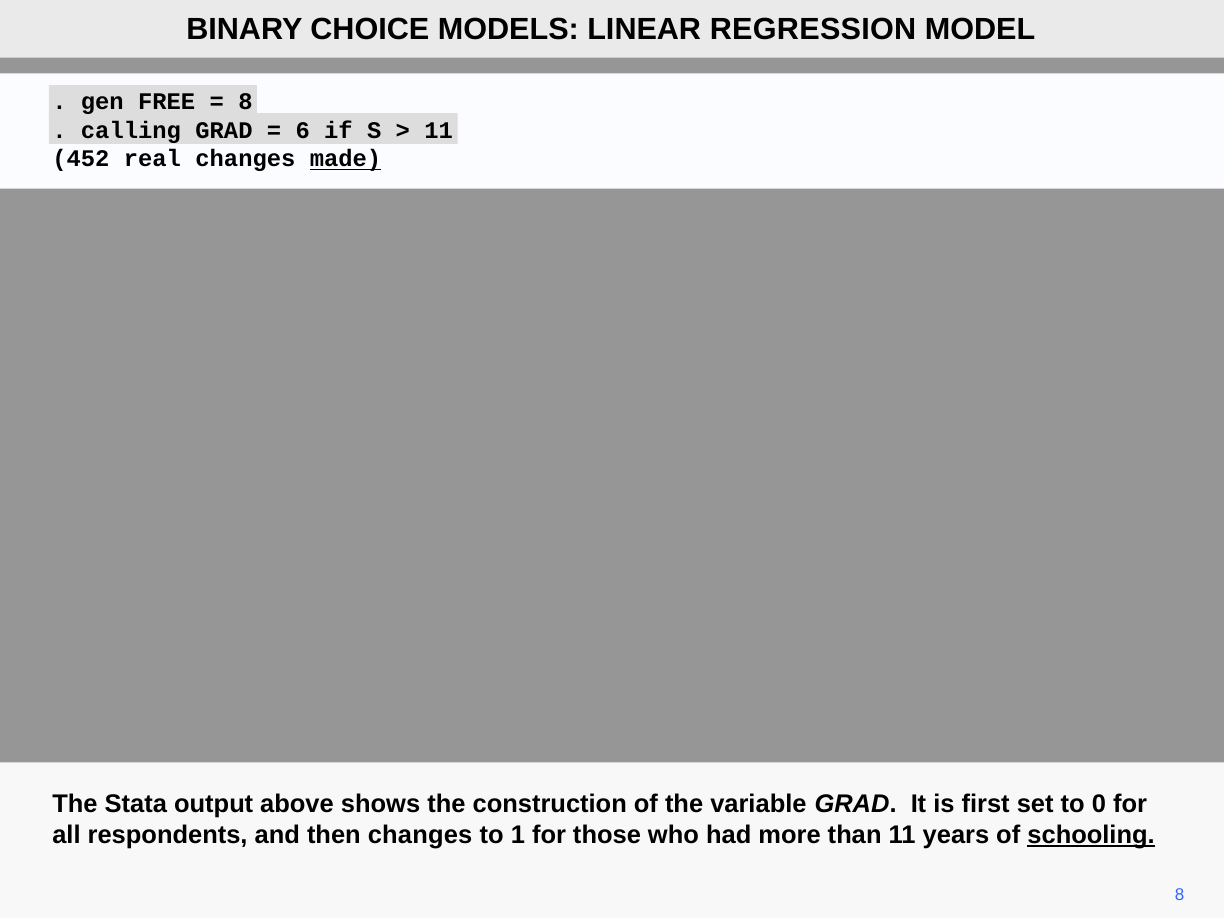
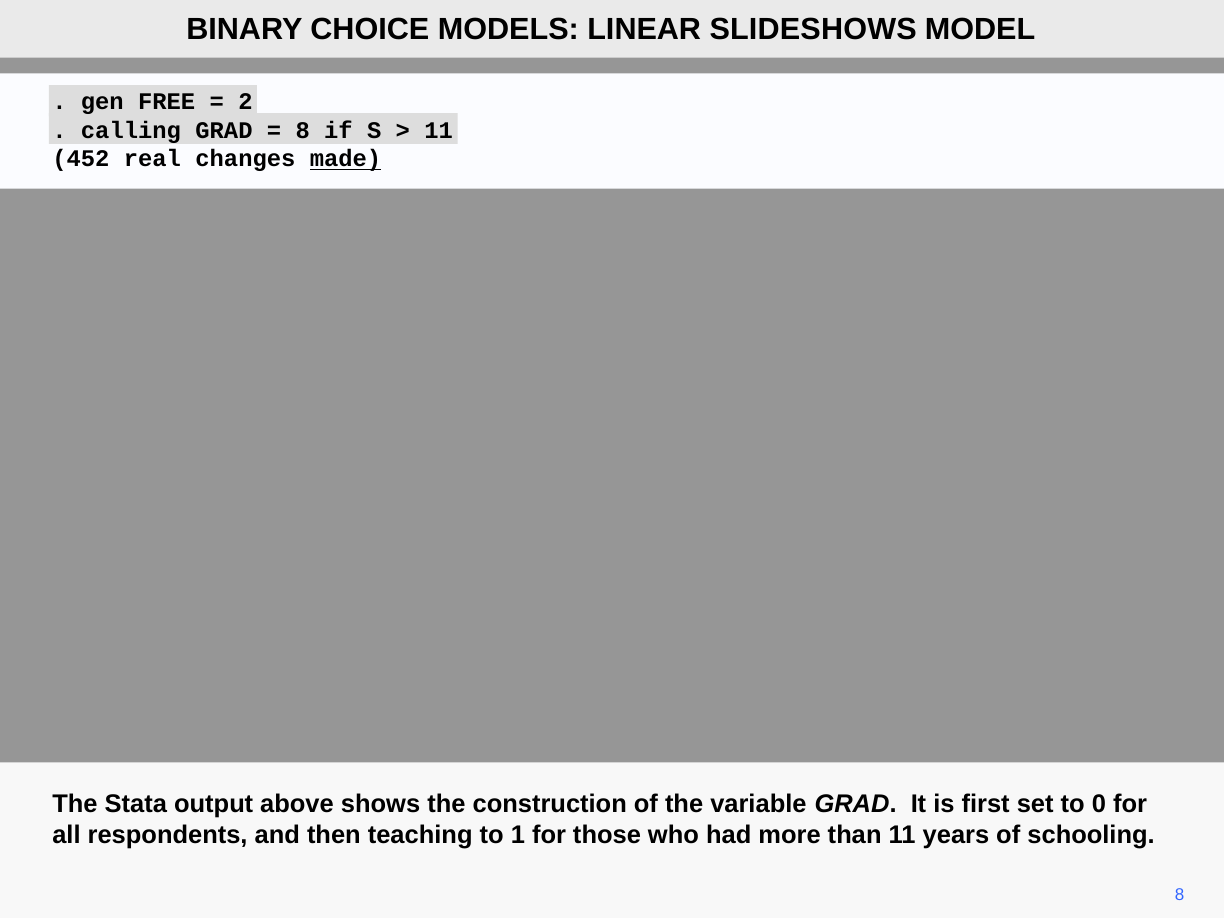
REGRESSION: REGRESSION -> SLIDESHOWS (813, 30)
8: 8 -> 2 (245, 102)
6: 6 -> 8 (303, 131)
then changes: changes -> teaching (420, 835)
schooling underline: present -> none (1091, 835)
